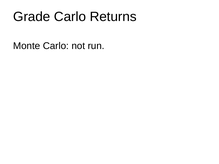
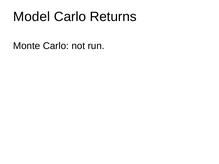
Grade: Grade -> Model (32, 17)
